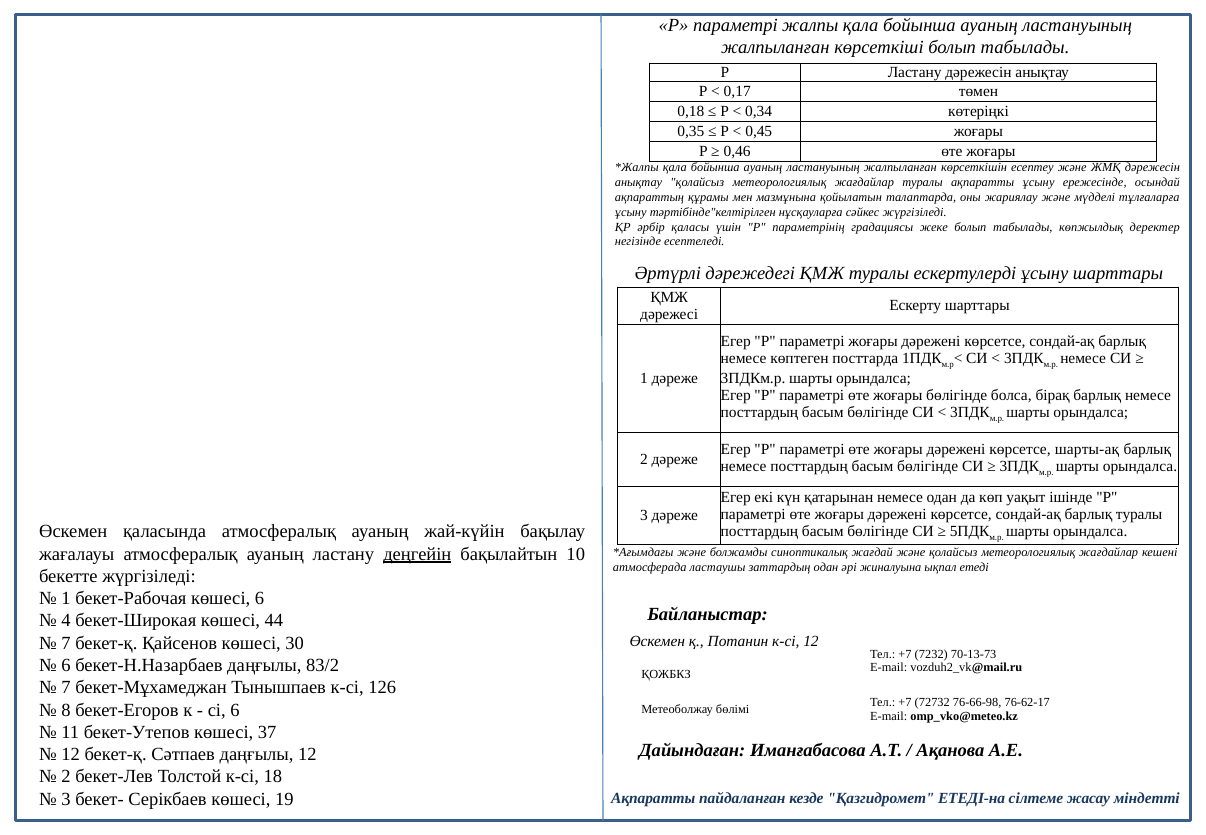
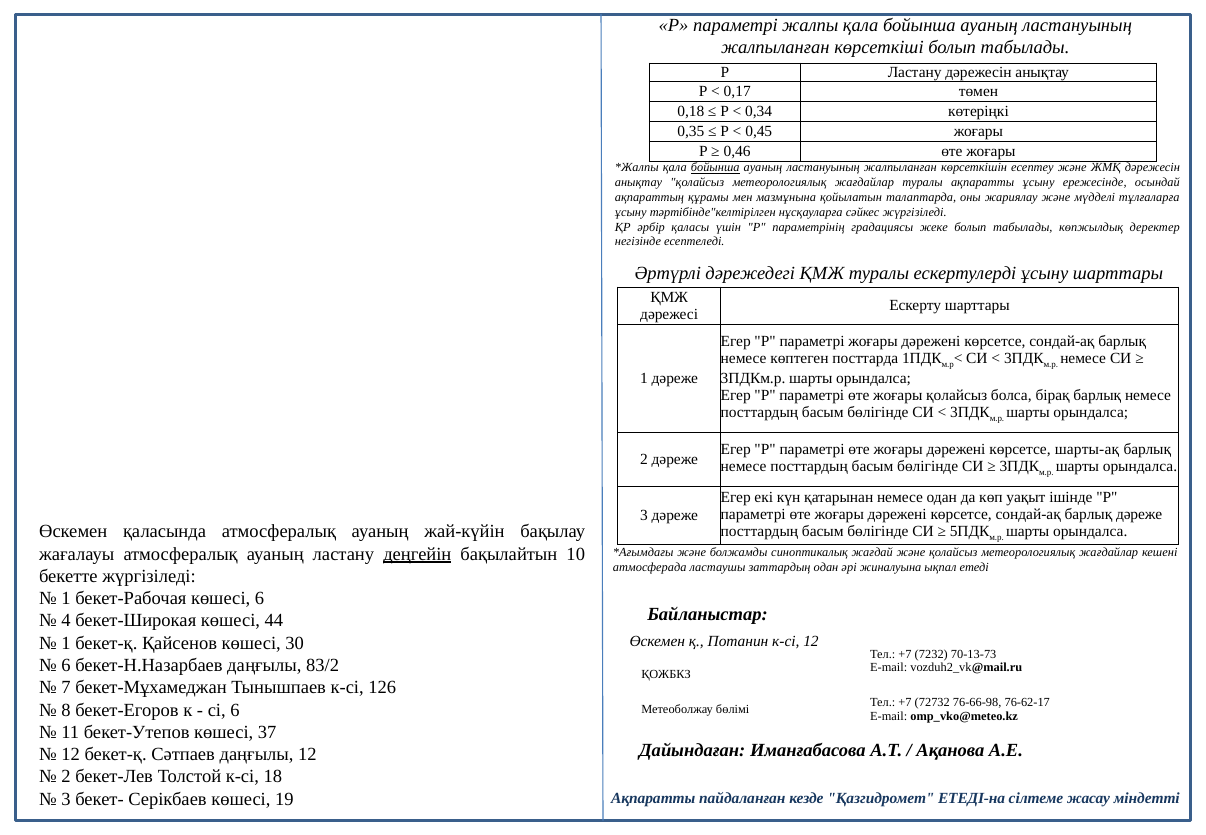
бойынша underline: none -> present (715, 168)
жоғары бөлігінде: бөлігінде -> қолайсыз (957, 395)
барлық туралы: туралы -> дәреже (1139, 514)
7: 7 -> 1 (66, 643)
